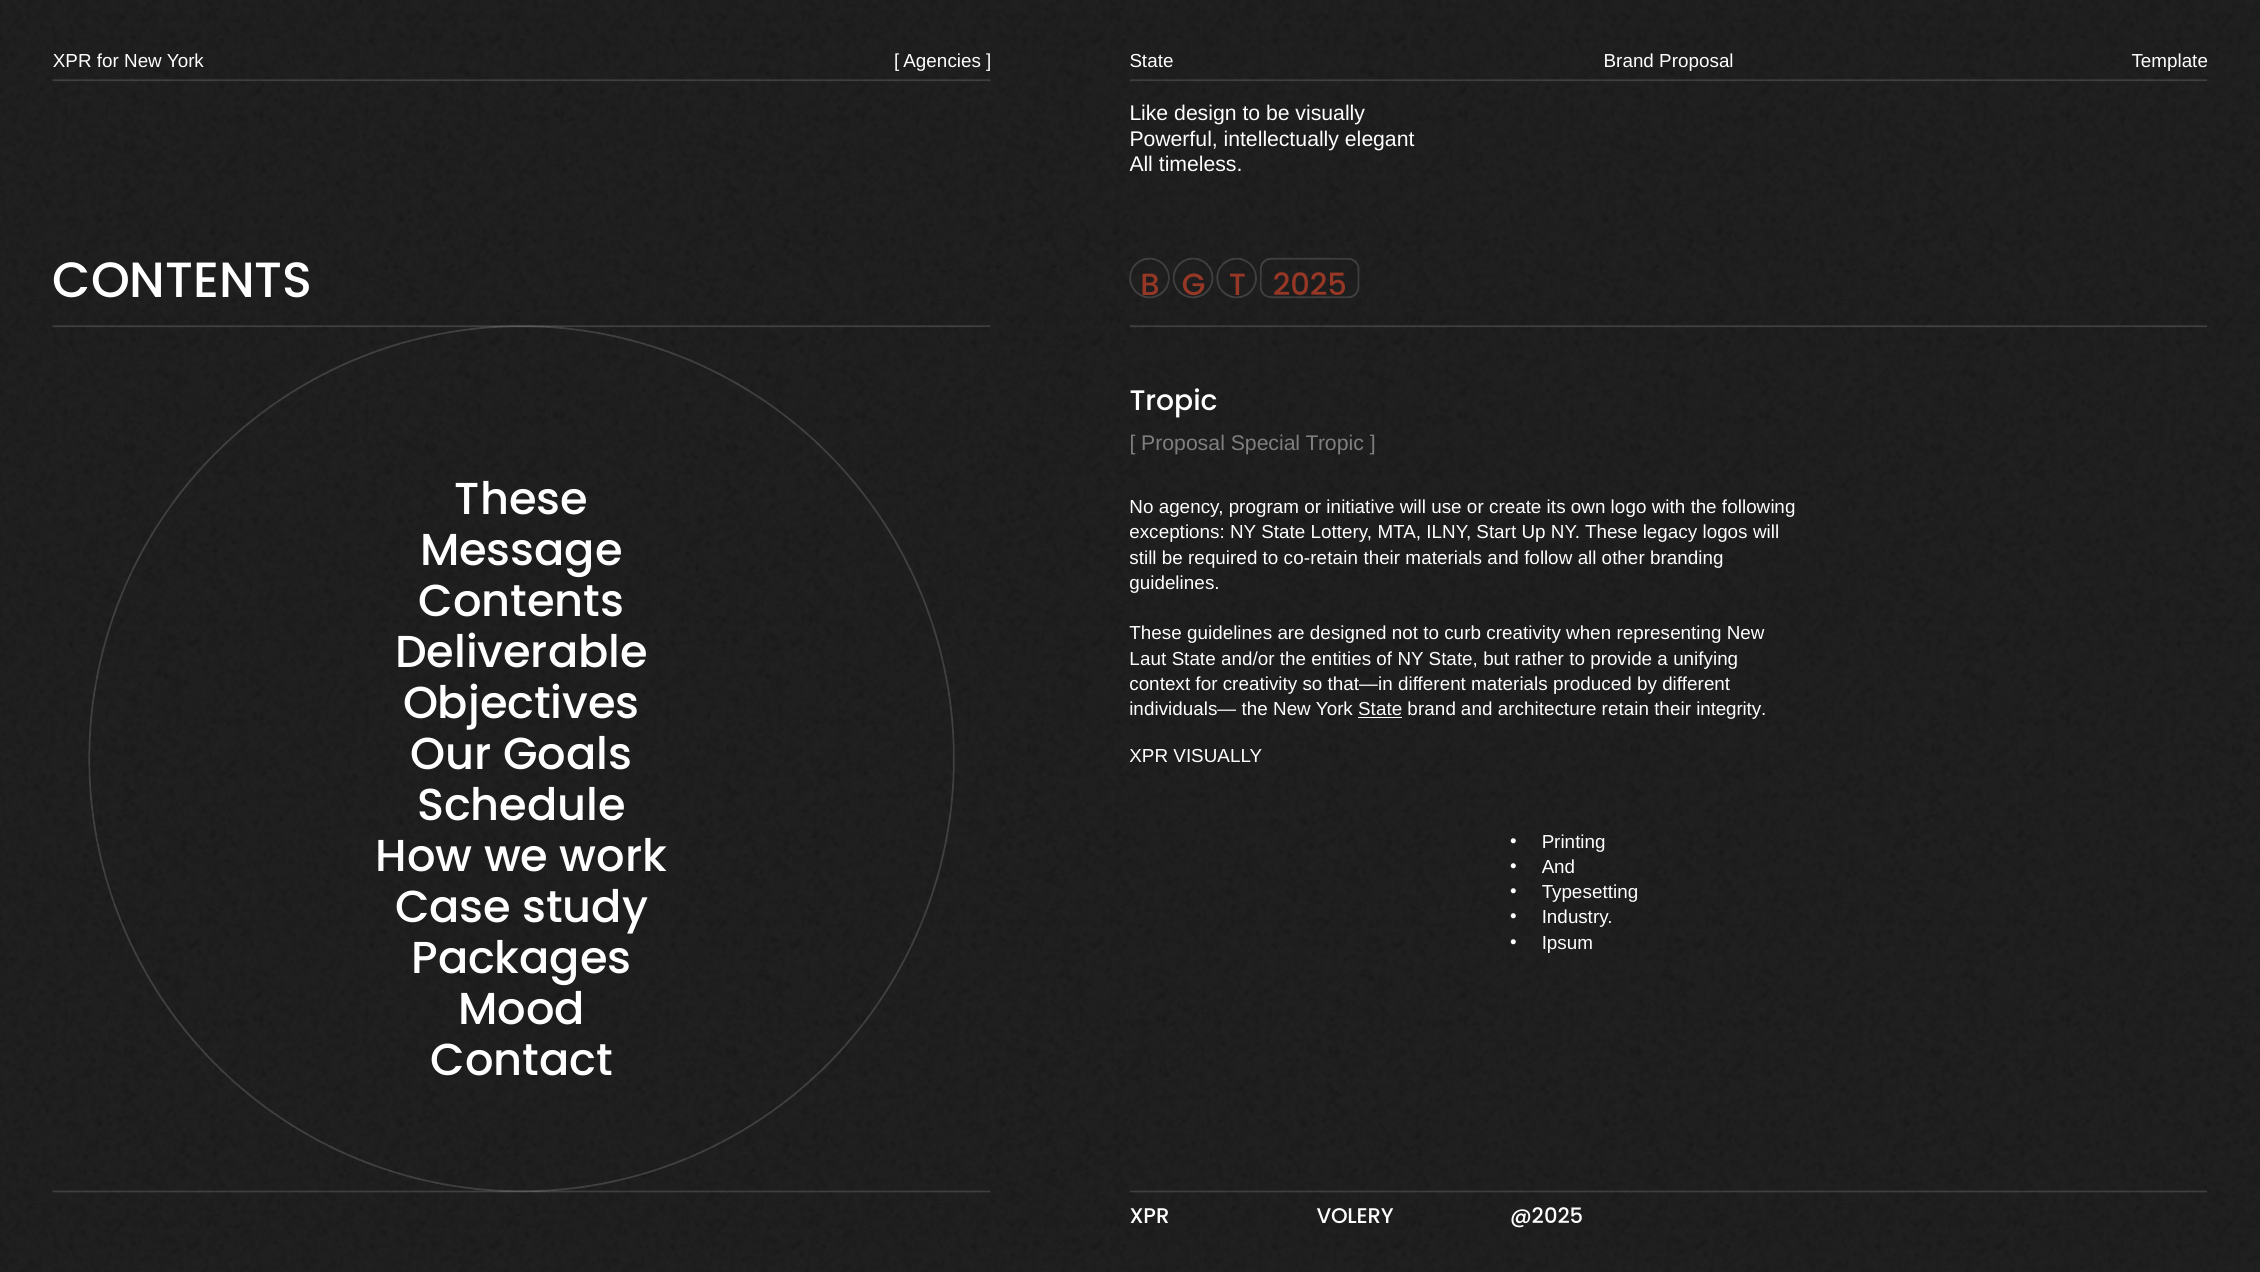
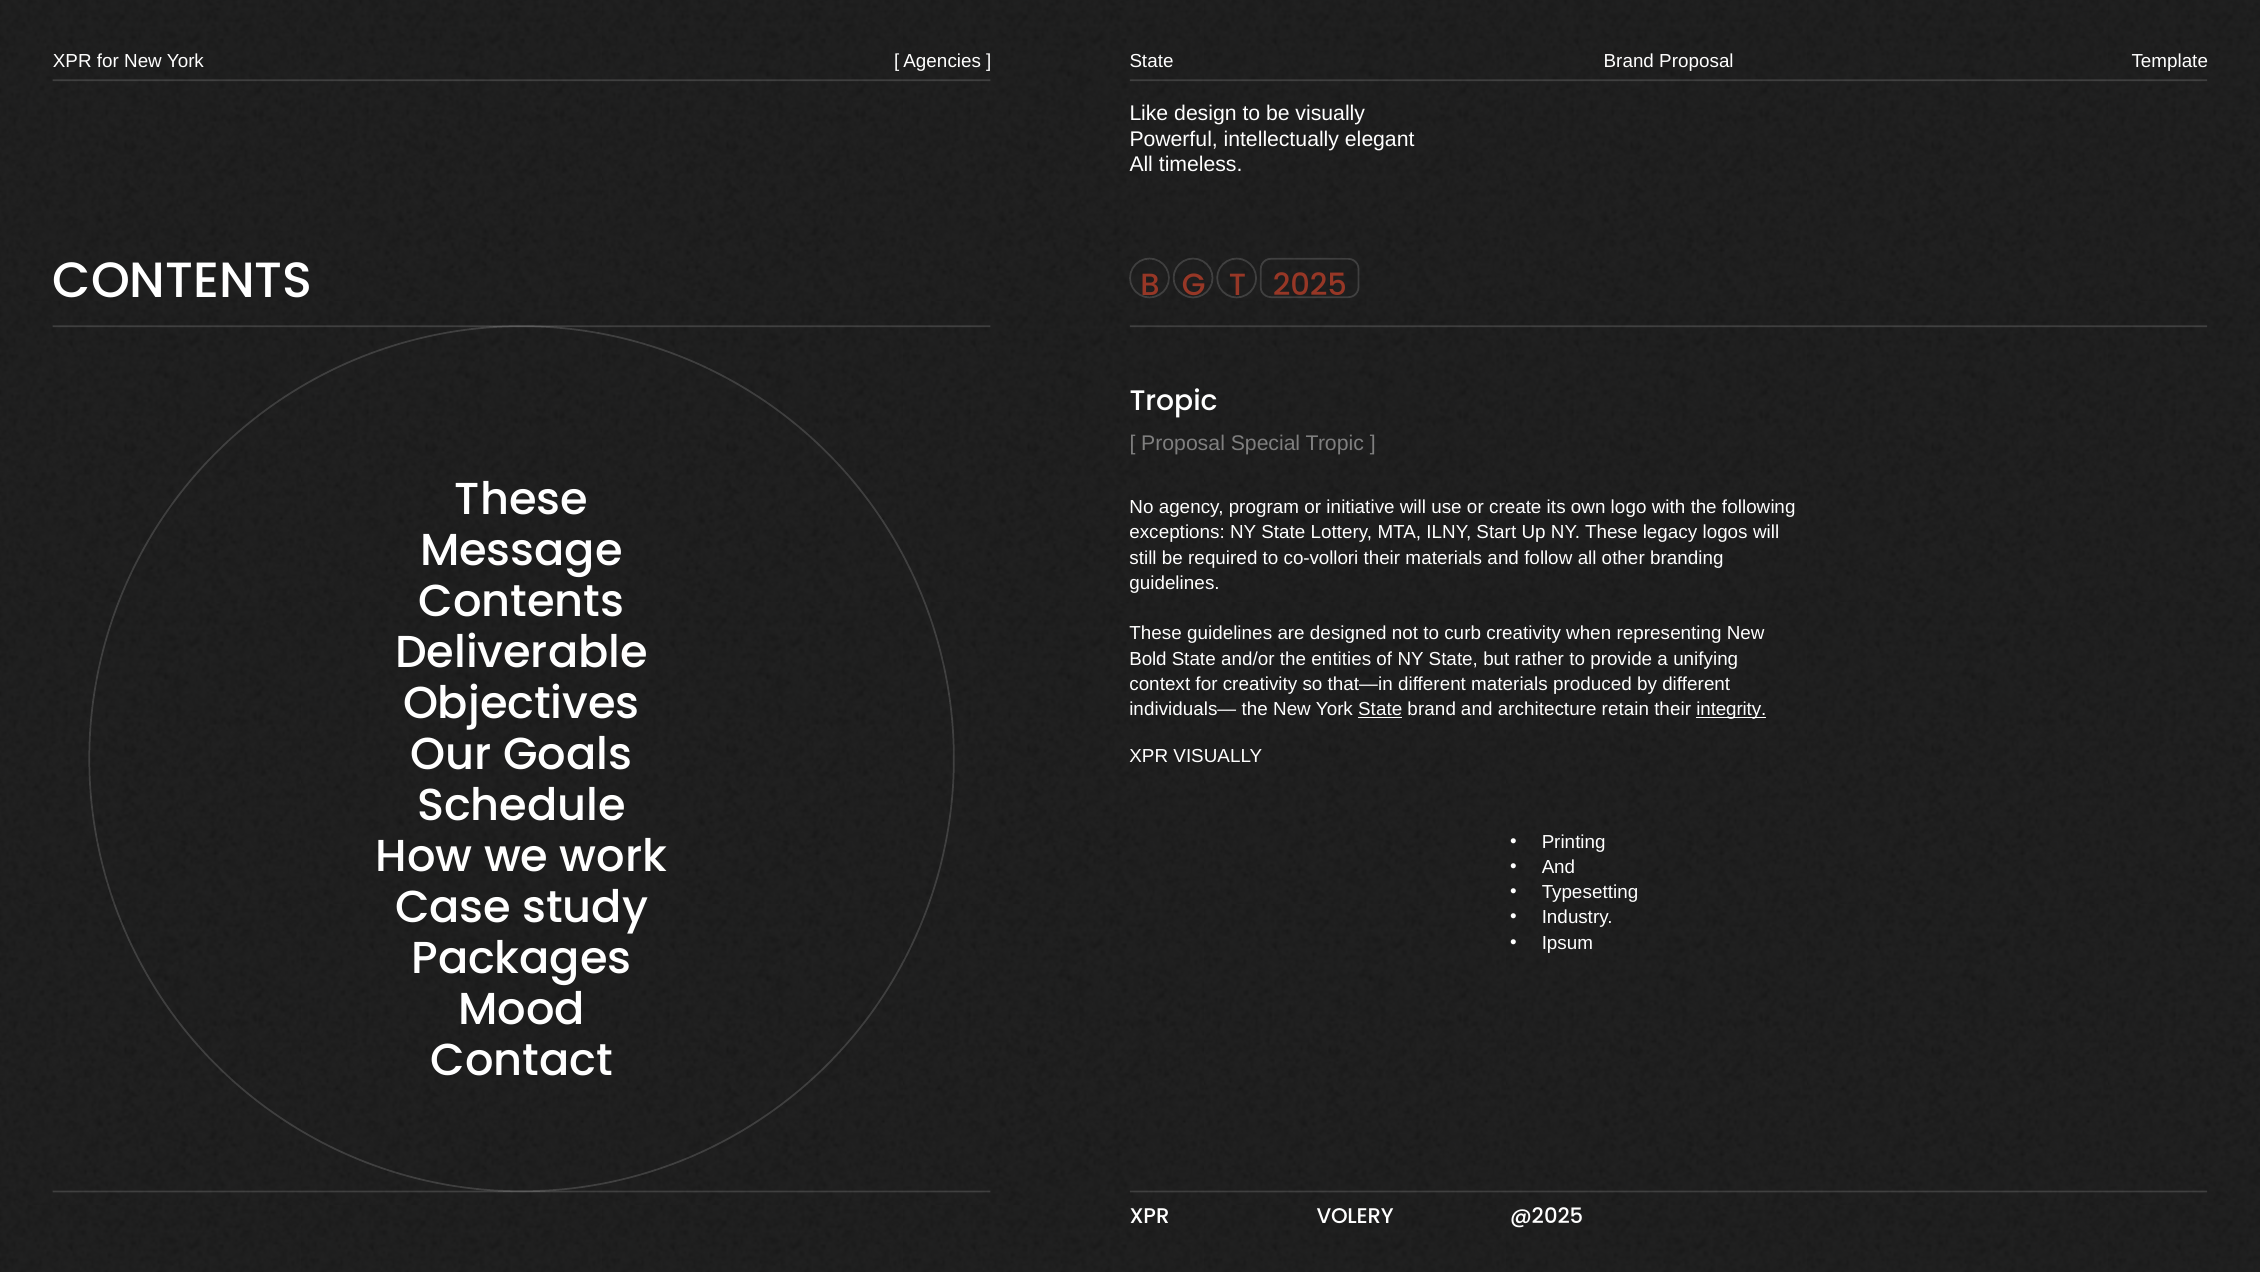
co-retain: co-retain -> co-vollori (1321, 558)
Laut: Laut -> Bold (1148, 659)
integrity underline: none -> present (1731, 709)
